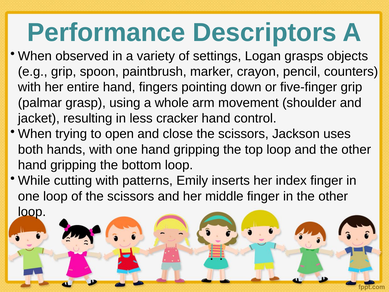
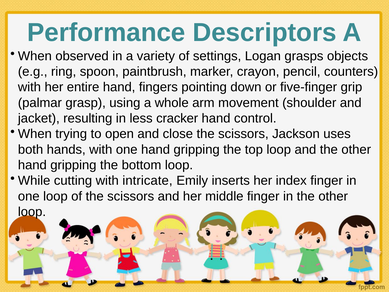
e.g grip: grip -> ring (64, 72)
patterns: patterns -> intricate (147, 180)
